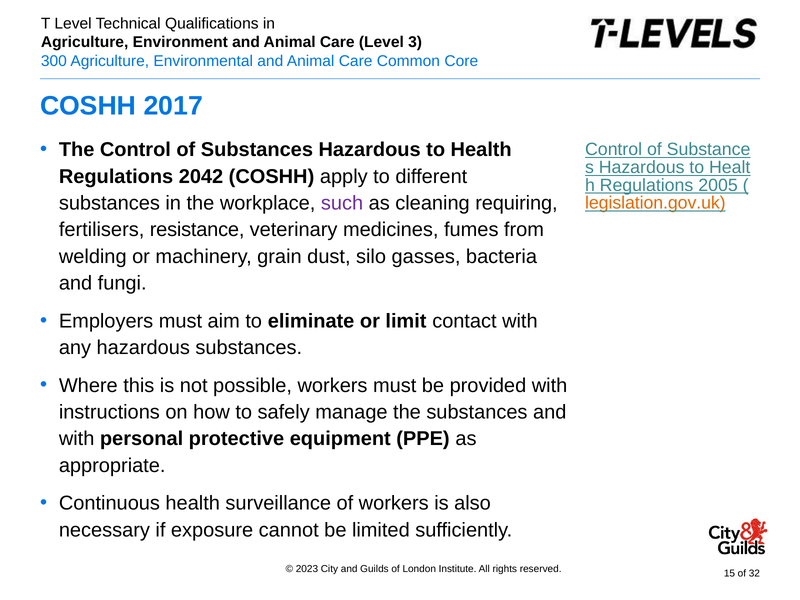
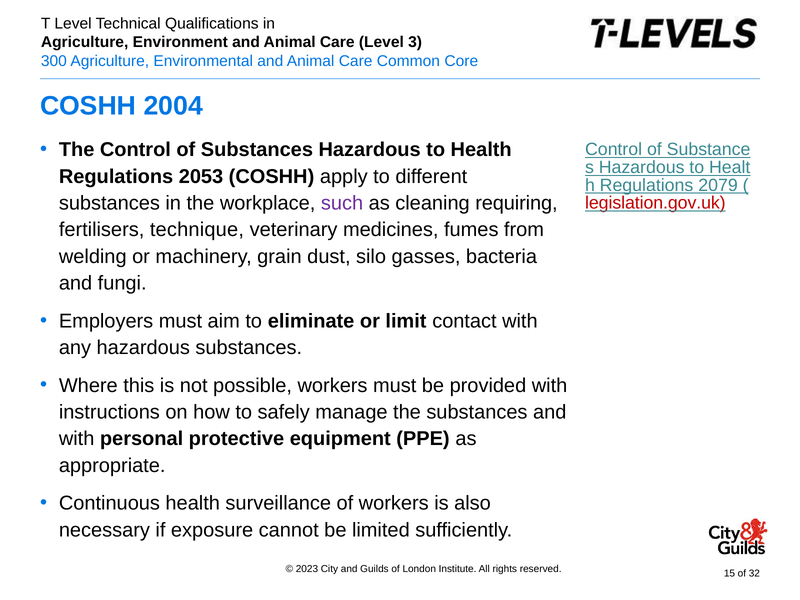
2017: 2017 -> 2004 (173, 106)
2042: 2042 -> 2053 (201, 177)
2005: 2005 -> 2079 (718, 185)
legislation.gov.uk colour: orange -> red (655, 203)
resistance: resistance -> technique (197, 230)
